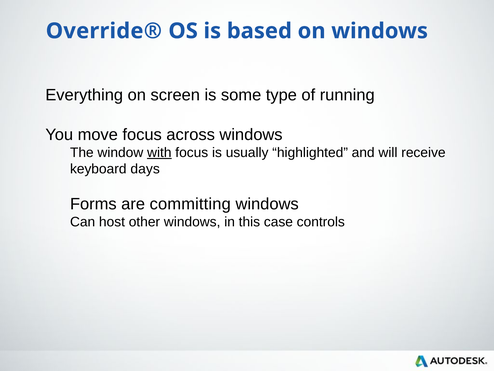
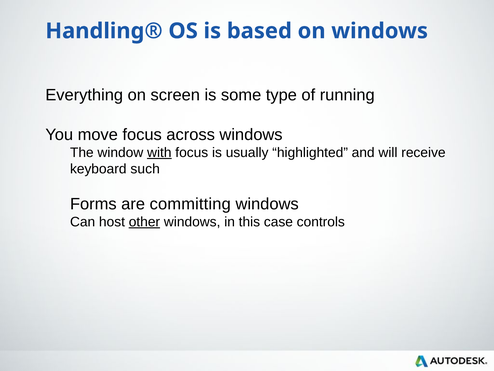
Override®: Override® -> Handling® (104, 31)
days: days -> such (145, 169)
other underline: none -> present (144, 222)
